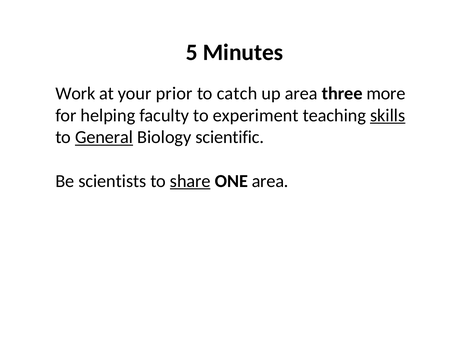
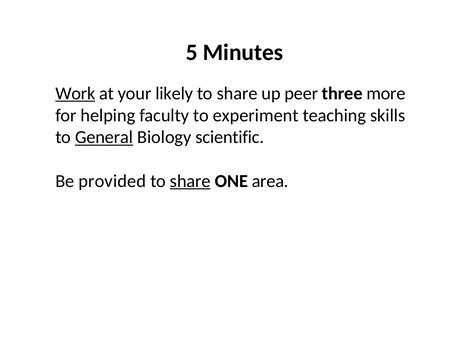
Work underline: none -> present (75, 93)
prior: prior -> likely (174, 93)
catch: catch -> share (237, 93)
up area: area -> peer (301, 93)
skills underline: present -> none (388, 115)
scientists: scientists -> provided (112, 181)
